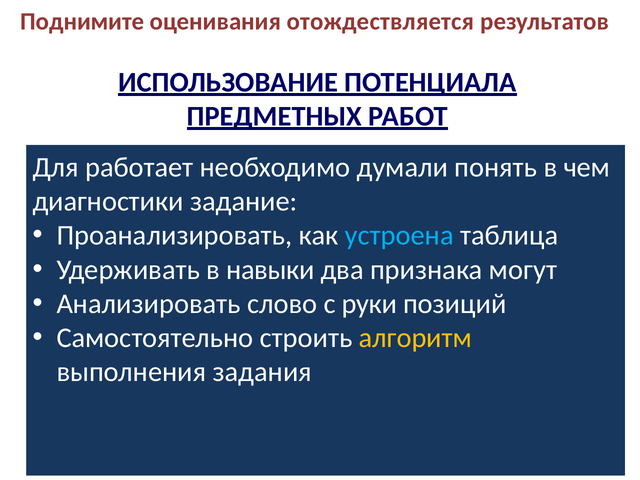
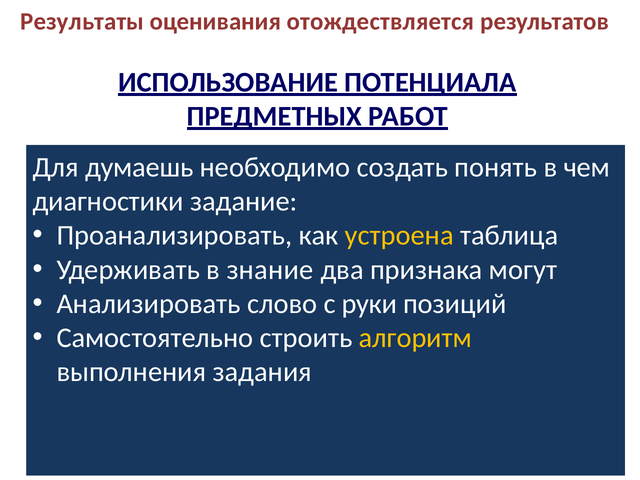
Поднимите: Поднимите -> Результаты (82, 21)
работает: работает -> думаешь (139, 167)
думали: думали -> создать (402, 167)
устроена colour: light blue -> yellow (399, 235)
навыки: навыки -> знание (270, 270)
